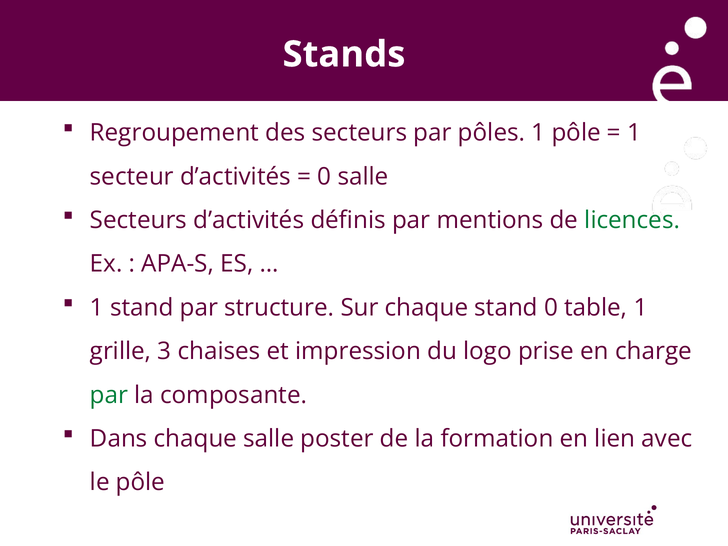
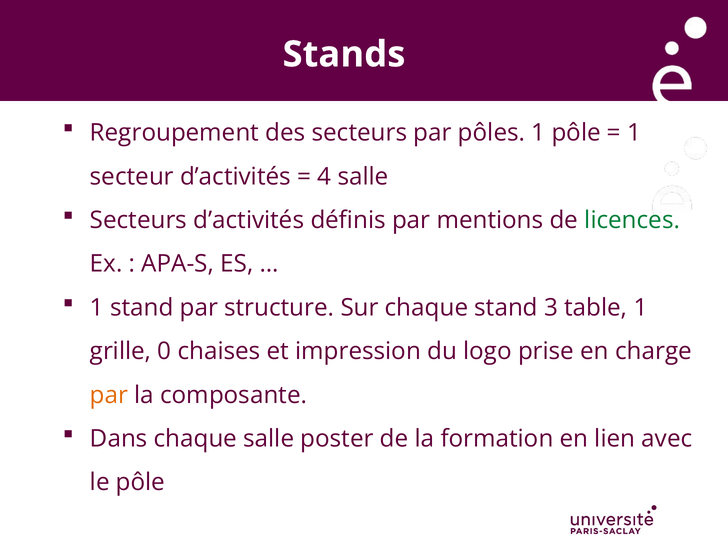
0: 0 -> 4 (324, 177)
stand 0: 0 -> 3 (551, 308)
3: 3 -> 0 (164, 351)
par colour: green -> orange (109, 395)
